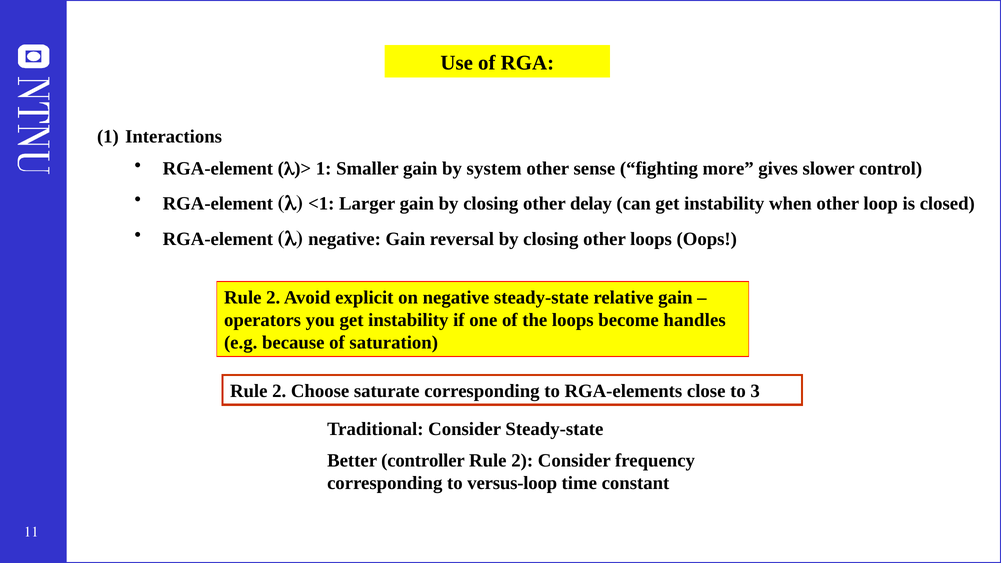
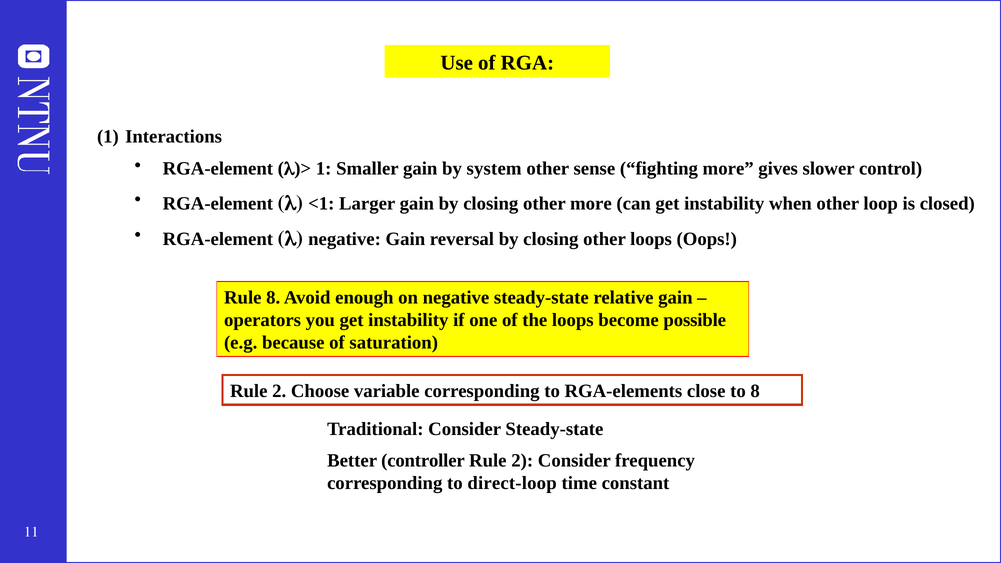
other delay: delay -> more (591, 204)
2: 2 -> 8 (273, 298)
explicit: explicit -> enough (364, 298)
handles: handles -> possible (695, 320)
saturate: saturate -> variable (387, 391)
to 3: 3 -> 8 (755, 391)
versus-loop: versus-loop -> direct-loop (512, 483)
